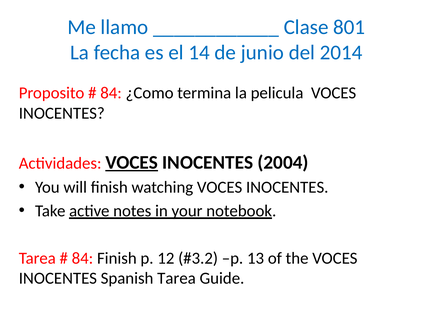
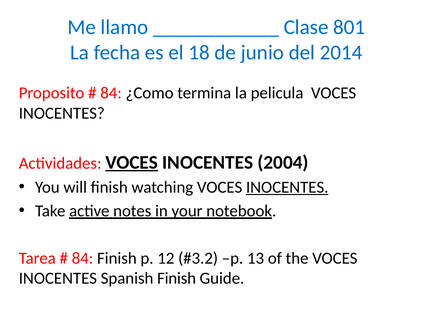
14: 14 -> 18 (199, 52)
INOCENTES underline: none -> present (287, 187)
Spanish Tarea: Tarea -> Finish (177, 278)
